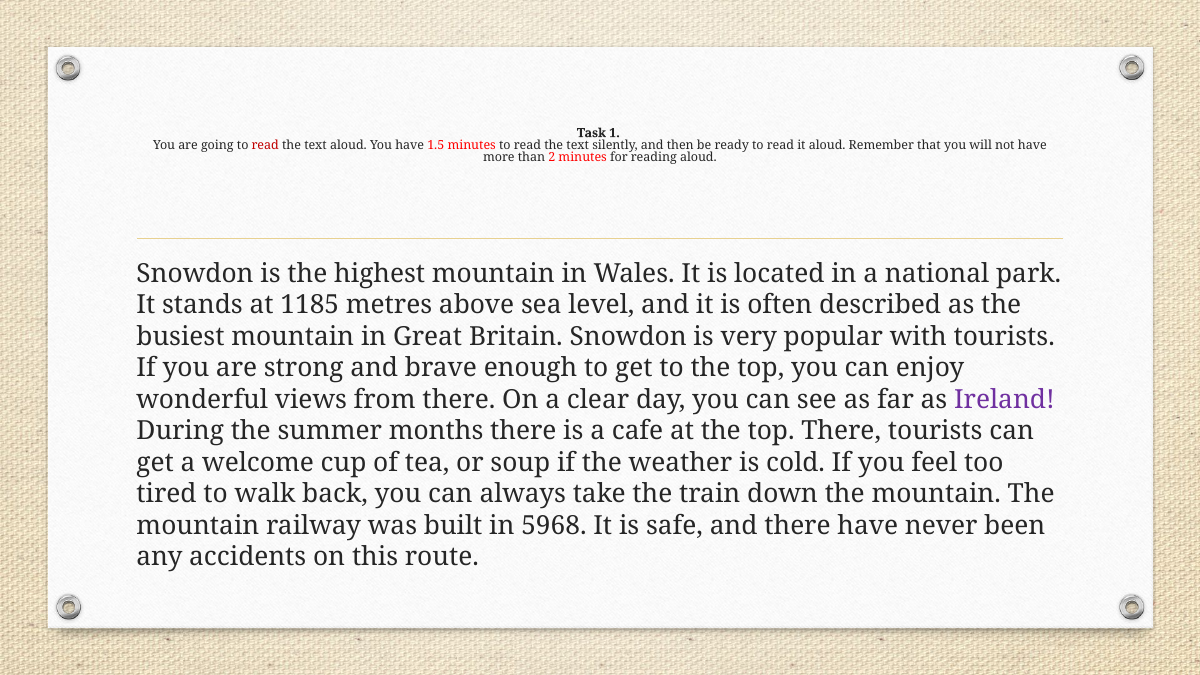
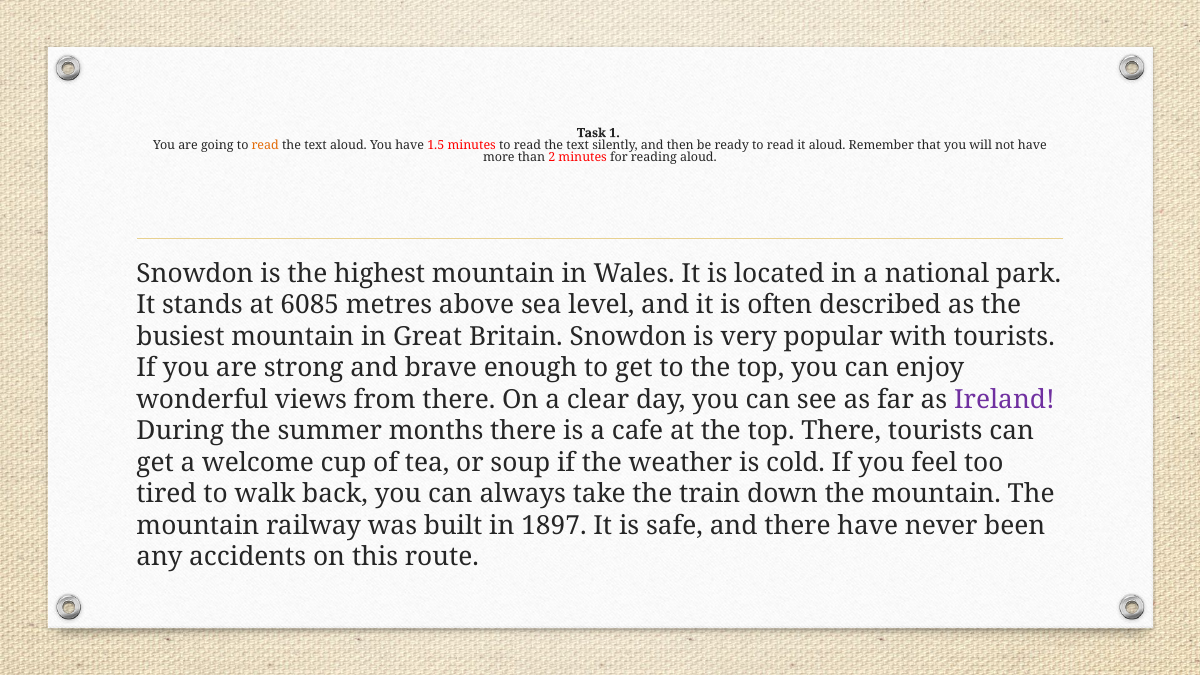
read colour: red -> orange (265, 145)
1185: 1185 -> 6085 (310, 305)
5968: 5968 -> 1897 (554, 526)
